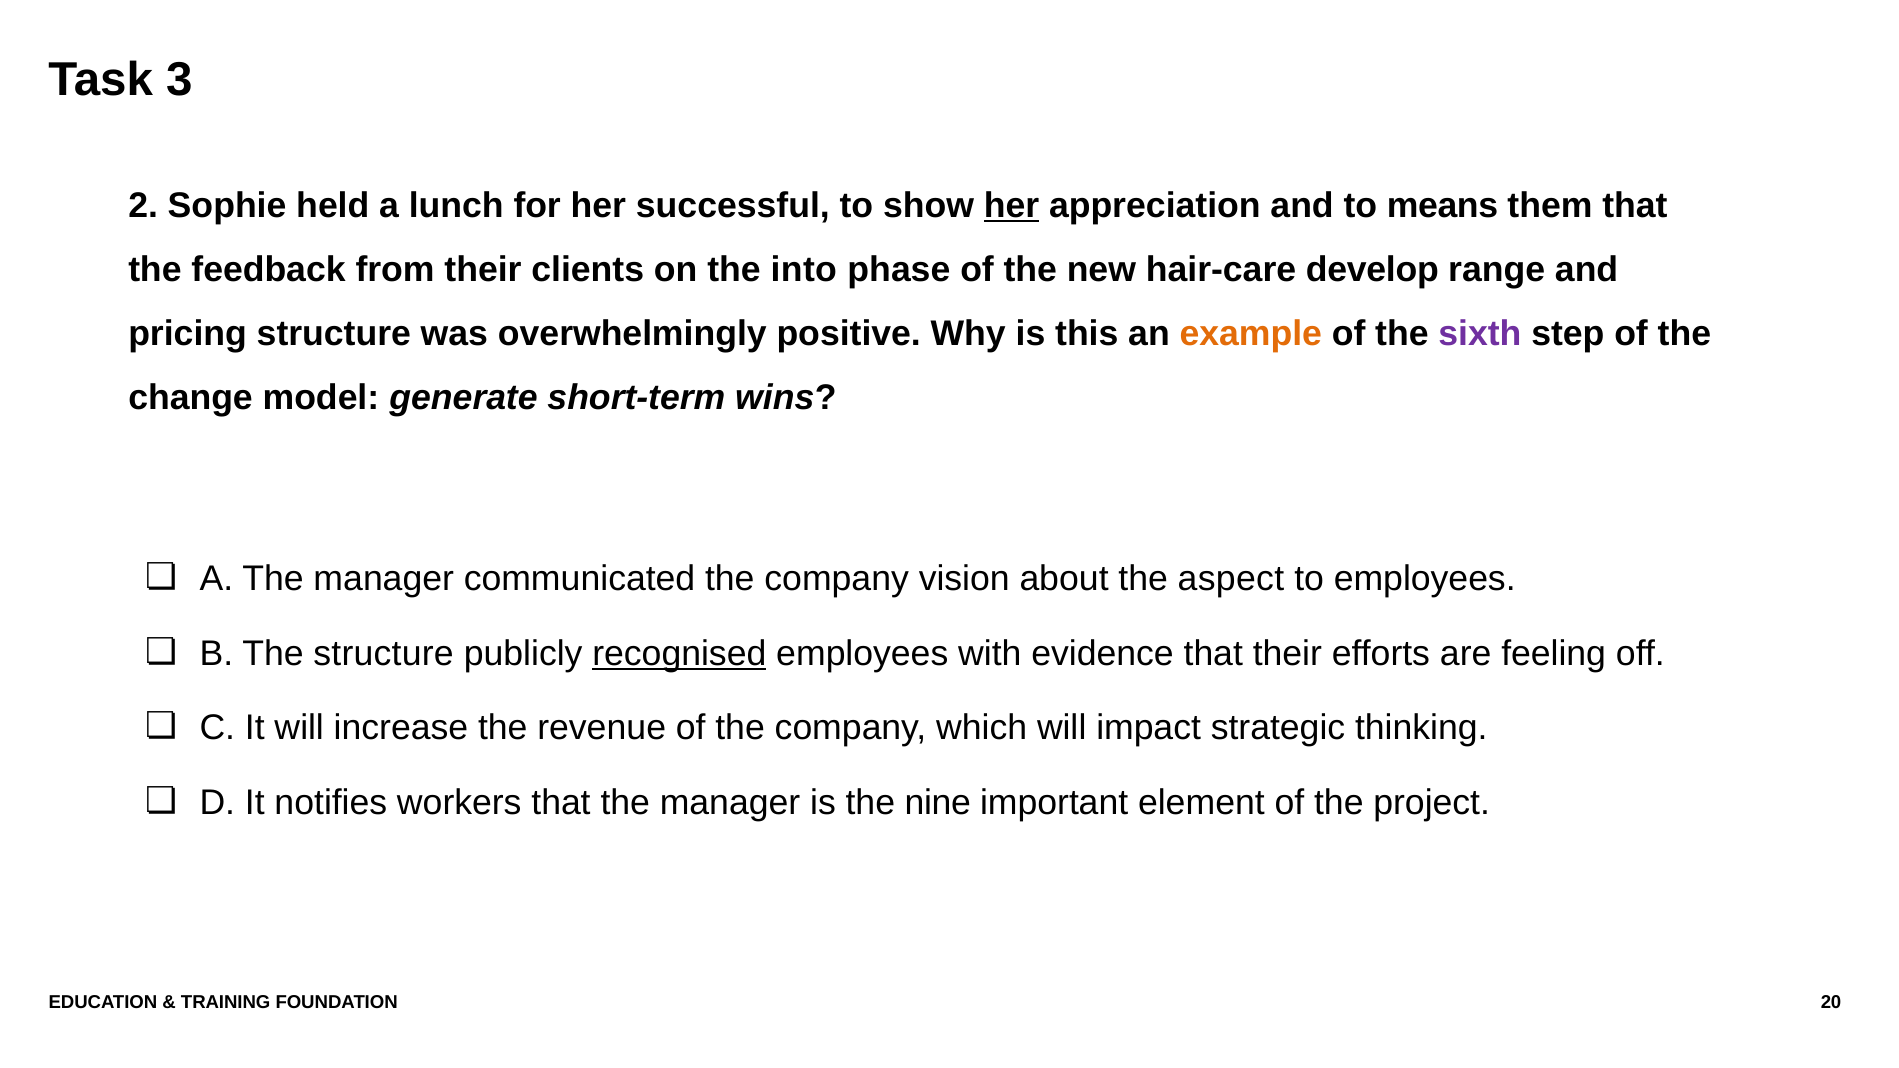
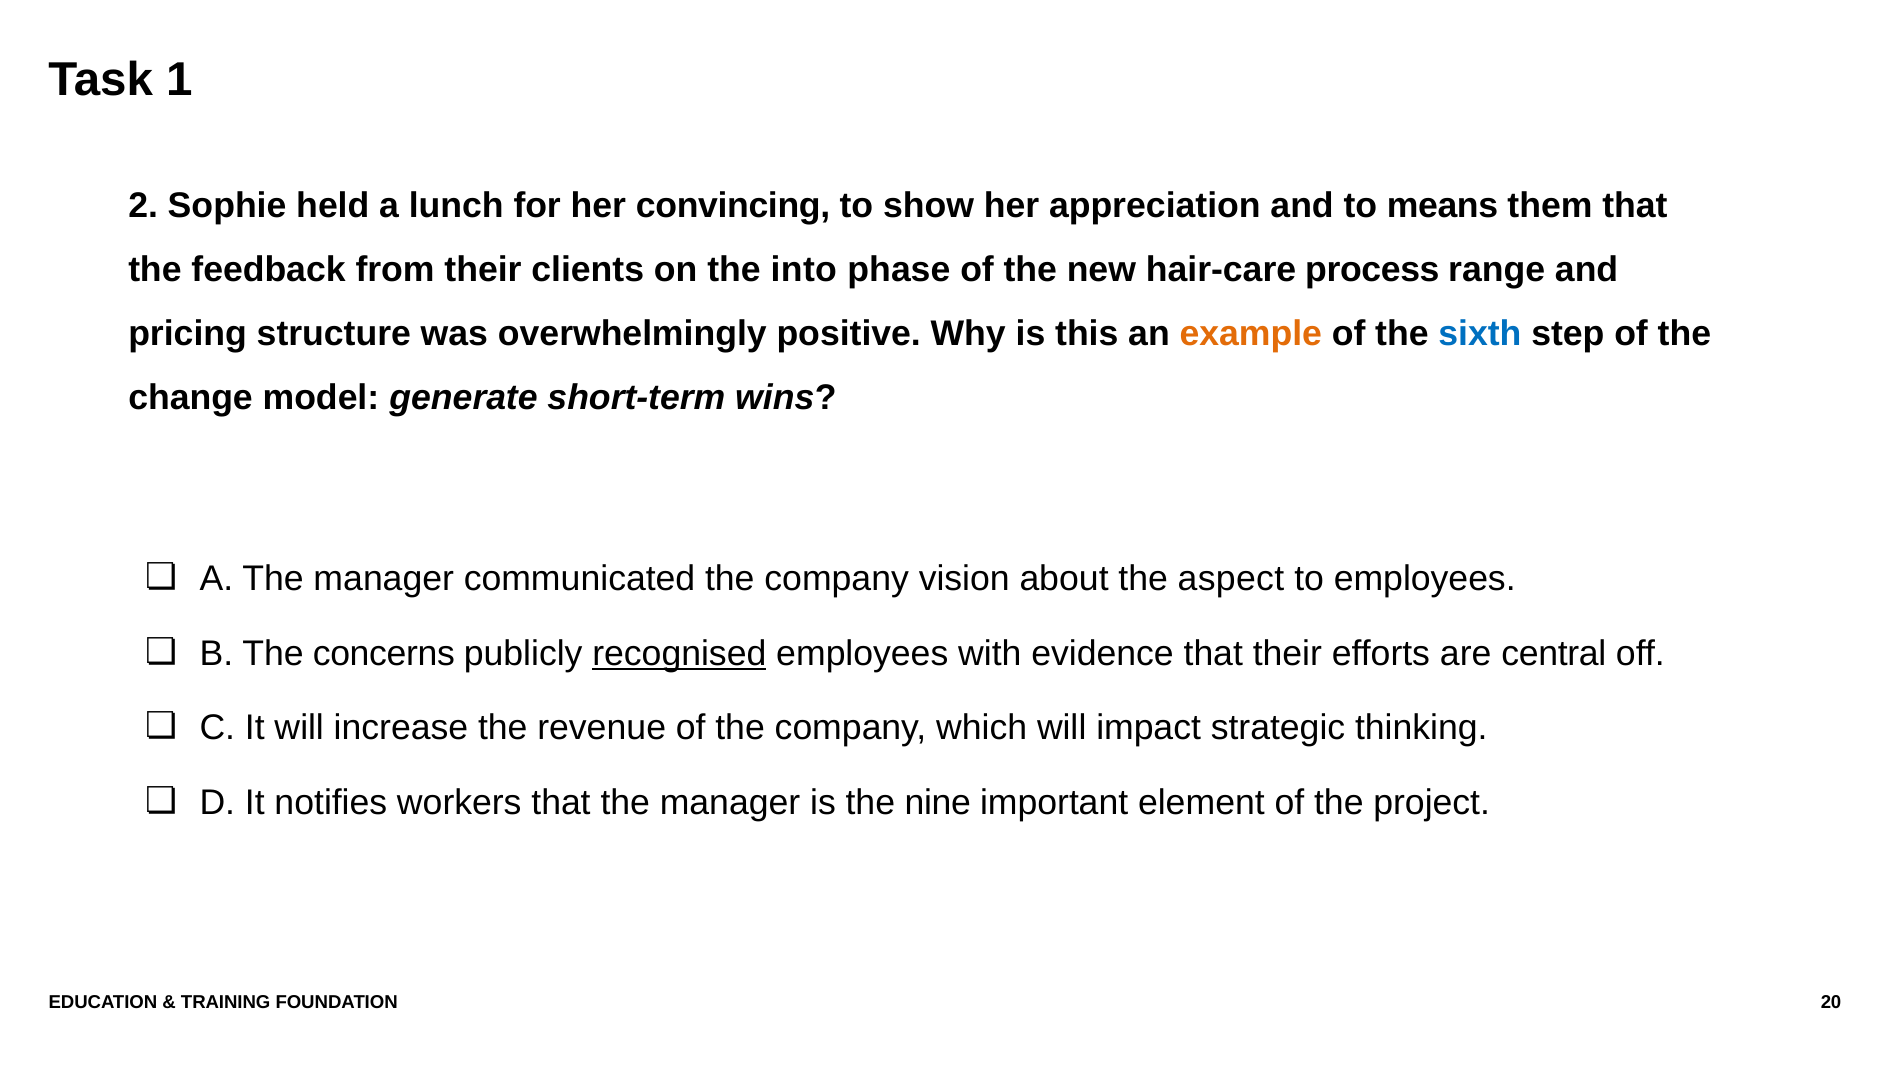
3: 3 -> 1 (179, 80)
successful: successful -> convincing (733, 205)
her underline: present -> none (1012, 205)
develop: develop -> process (1372, 269)
sixth colour: purple -> blue (1480, 333)
The structure: structure -> concerns (384, 653)
feeling: feeling -> central (1554, 653)
